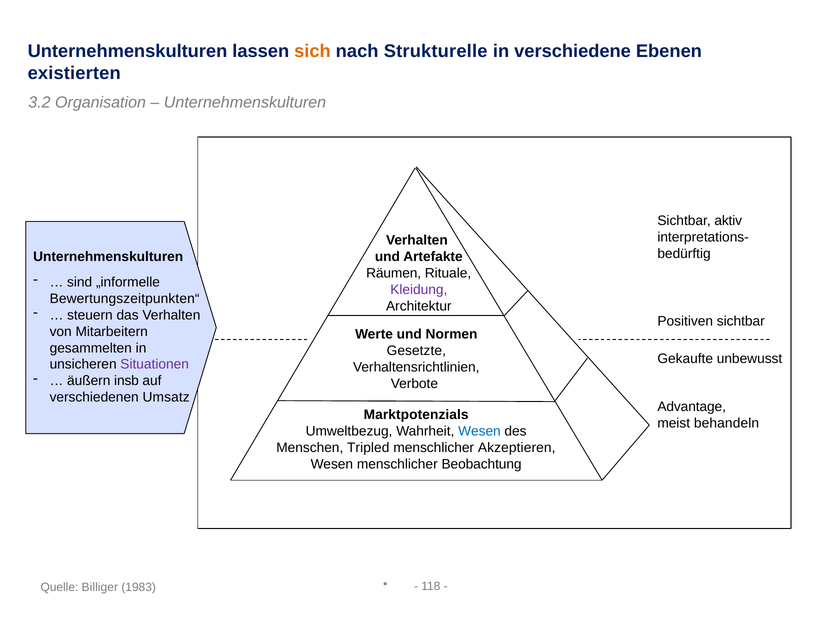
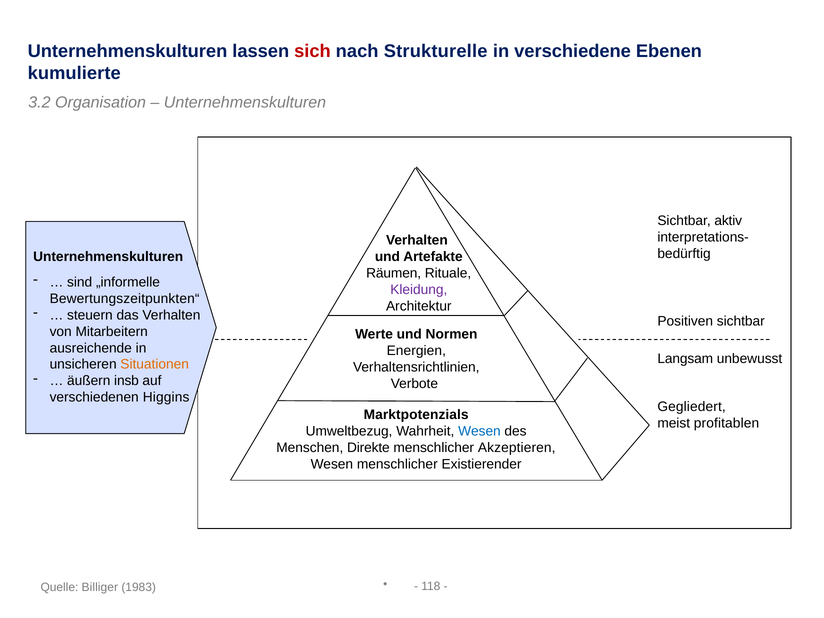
sich colour: orange -> red (312, 51)
existierten: existierten -> kumulierte (74, 73)
gesammelten: gesammelten -> ausreichende (91, 348)
Gesetzte: Gesetzte -> Energien (416, 351)
Gekaufte: Gekaufte -> Langsam (685, 359)
Situationen colour: purple -> orange (155, 364)
Umsatz: Umsatz -> Higgins (166, 397)
Advantage: Advantage -> Gegliedert (692, 407)
behandeln: behandeln -> profitablen (727, 423)
Tripled: Tripled -> Direkte (368, 448)
Beobachtung: Beobachtung -> Existierender (482, 464)
